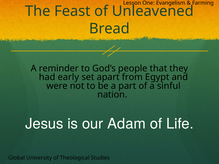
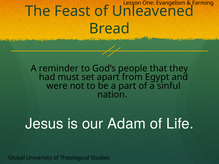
early: early -> must (68, 77)
